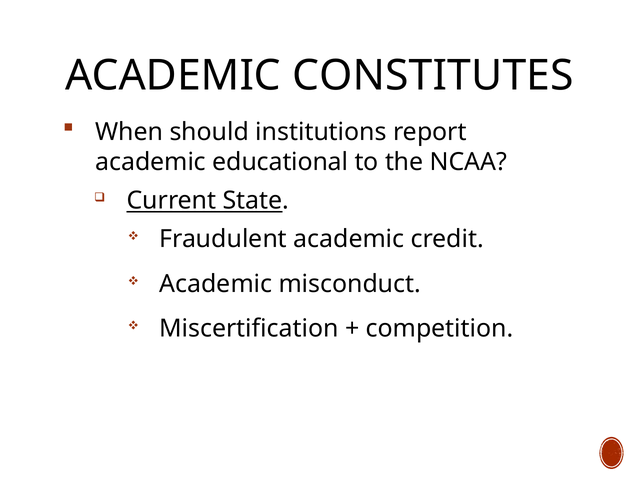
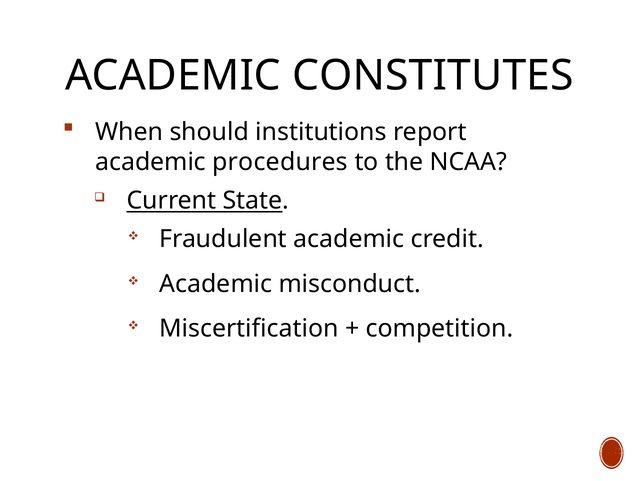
educational: educational -> procedures (280, 162)
